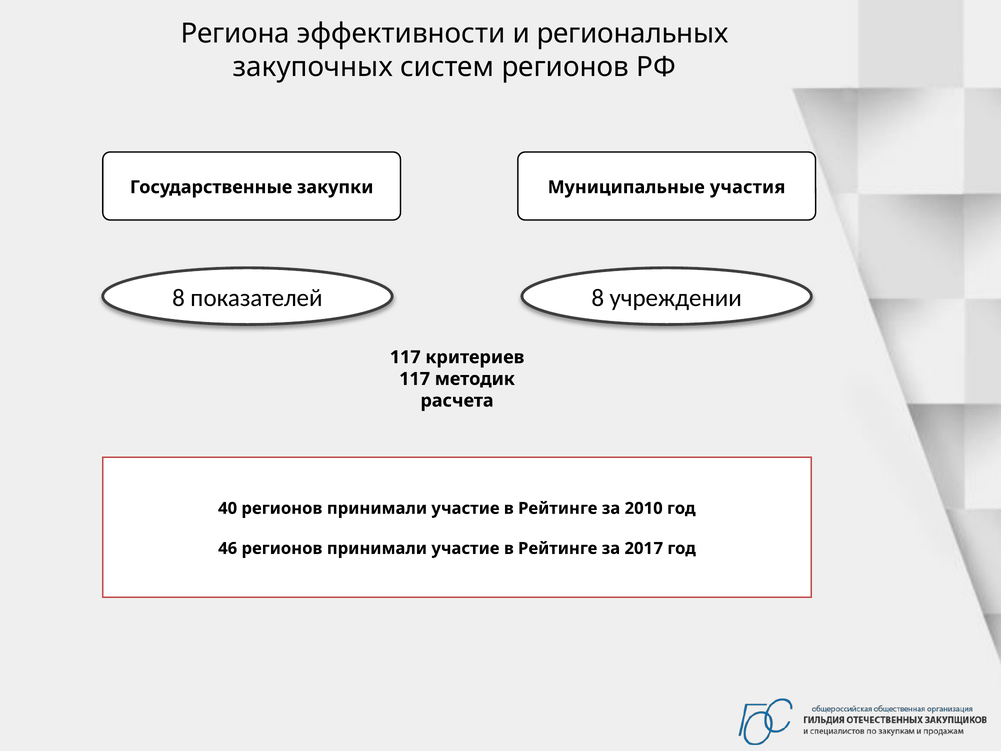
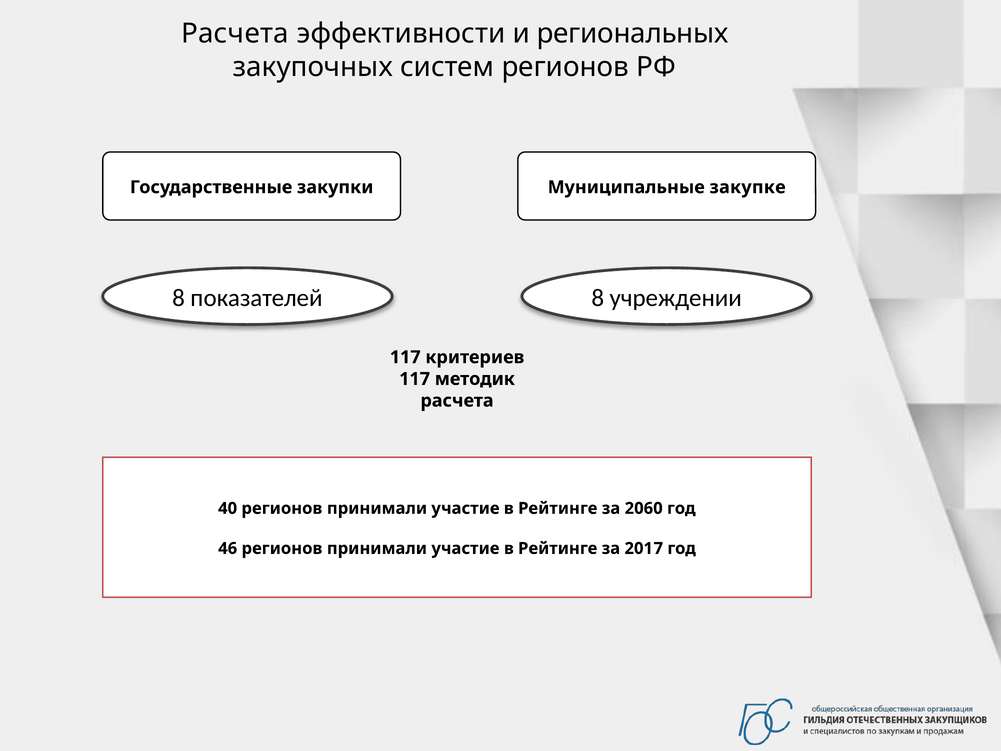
Региона: Региона -> Расчета (235, 34)
участия: участия -> закупке (748, 187)
2010: 2010 -> 2060 (644, 508)
